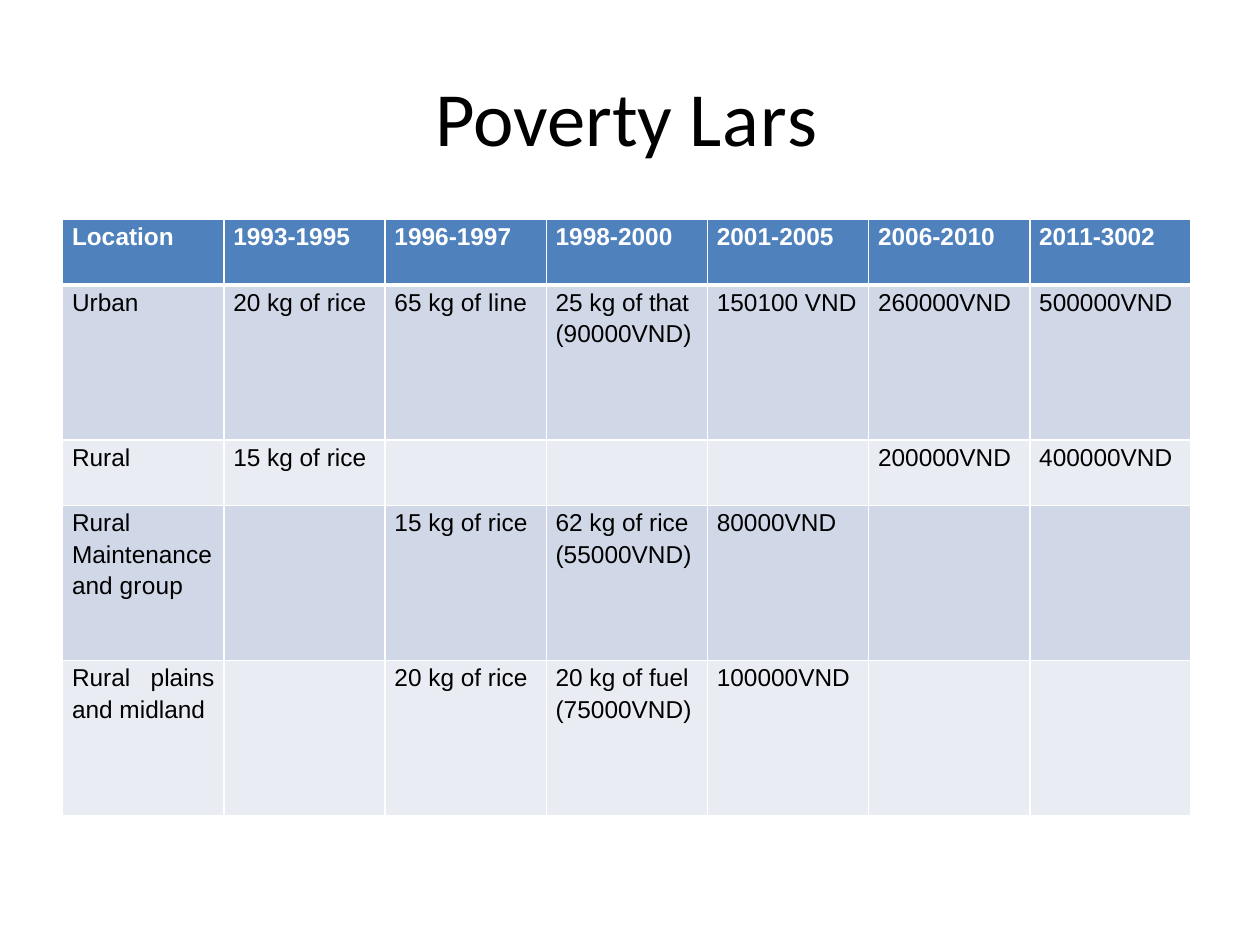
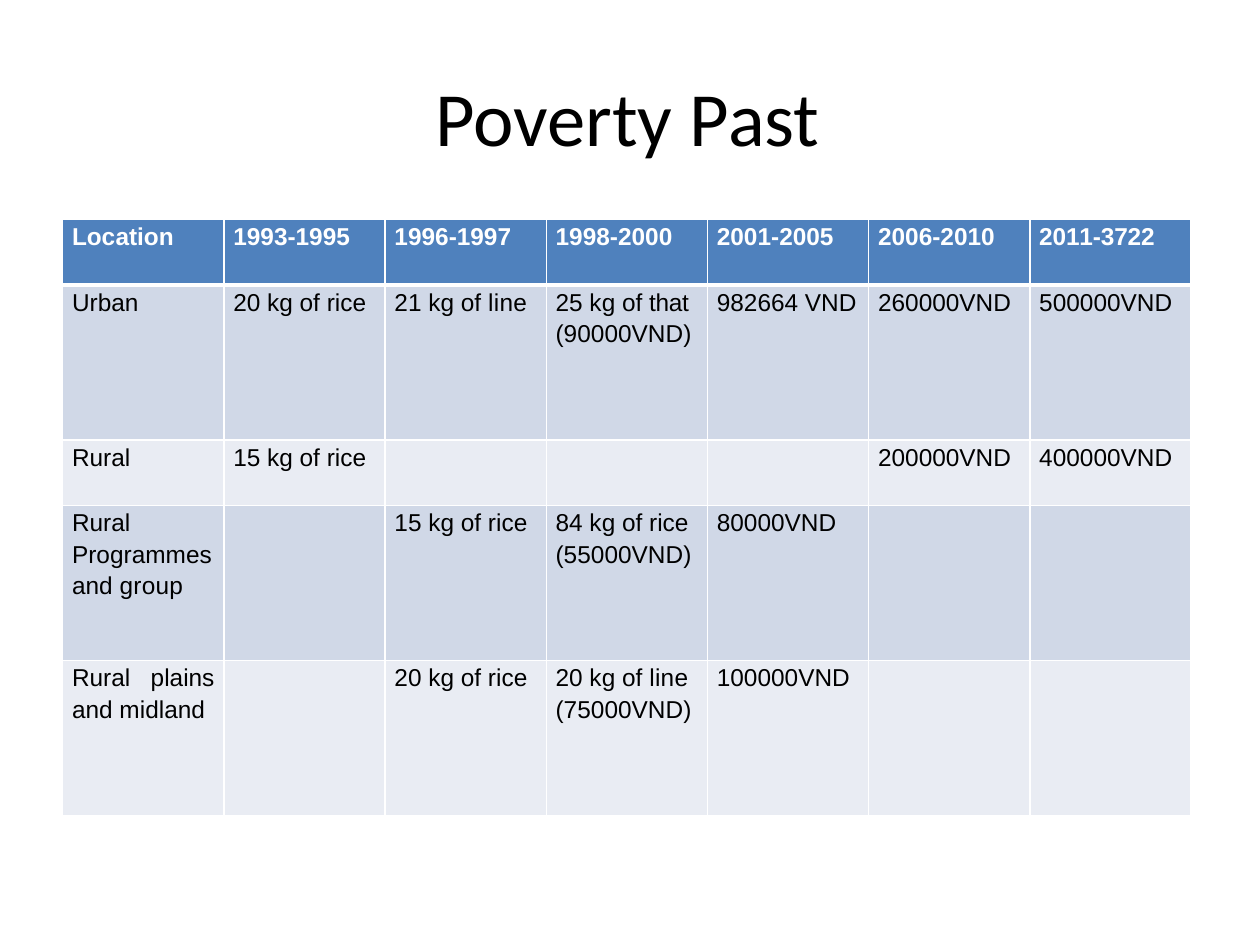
Lars: Lars -> Past (754, 121)
2011-3002: 2011-3002 -> 2011-3722 (1097, 238)
65: 65 -> 21 (408, 303)
150100: 150100 -> 982664 (758, 303)
62: 62 -> 84 (569, 524)
Maintenance: Maintenance -> Programmes (142, 555)
20 kg of fuel: fuel -> line (669, 678)
